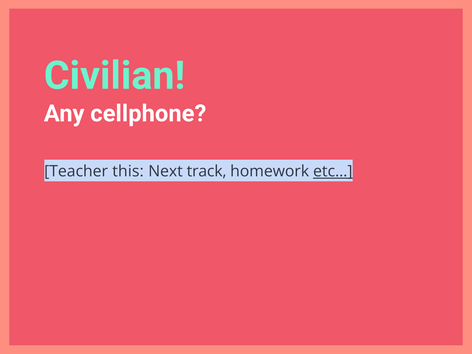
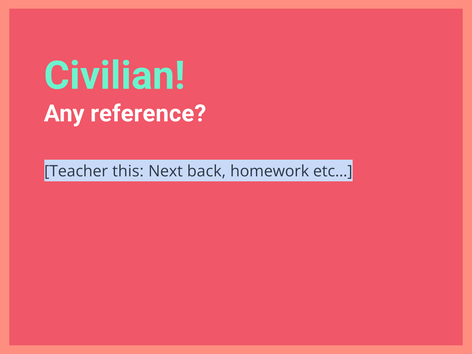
cellphone: cellphone -> reference (148, 114)
track: track -> back (206, 171)
etc… underline: present -> none (333, 171)
